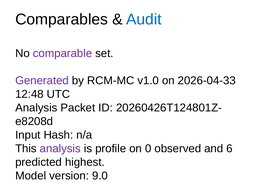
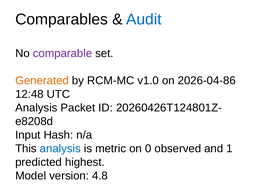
Generated colour: purple -> orange (42, 81)
2026-04-33: 2026-04-33 -> 2026-04-86 (207, 81)
analysis colour: purple -> blue (60, 149)
profile: profile -> metric (111, 149)
6: 6 -> 1 (230, 149)
9.0: 9.0 -> 4.8 (100, 176)
